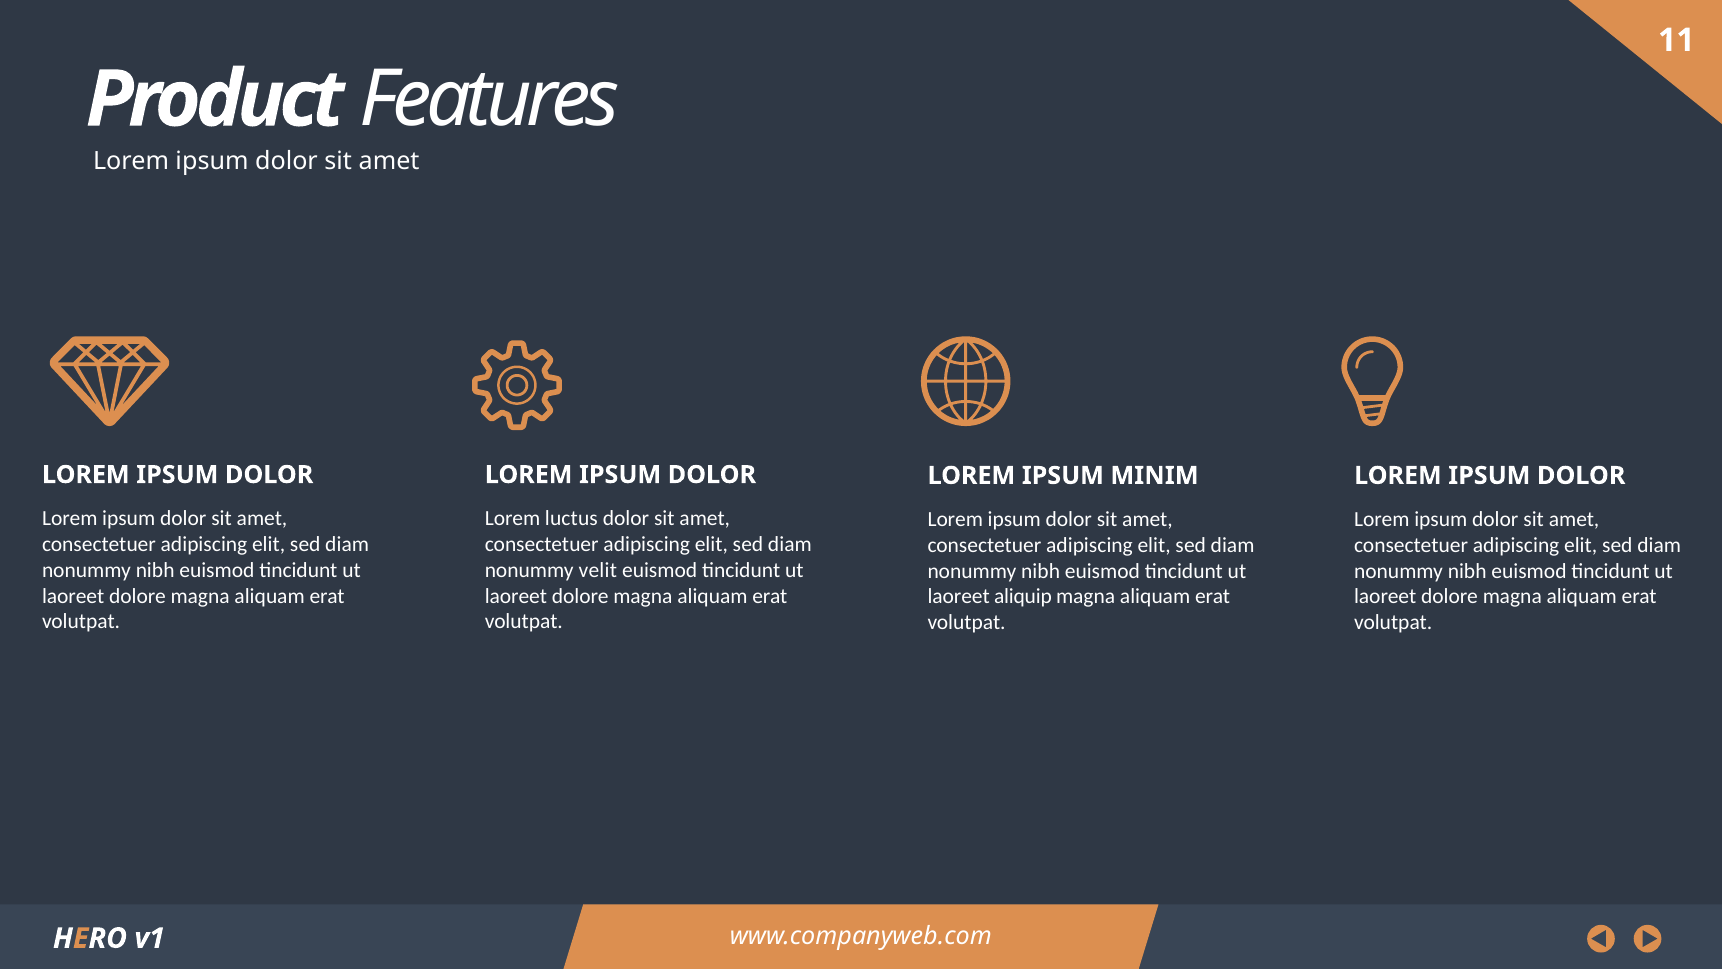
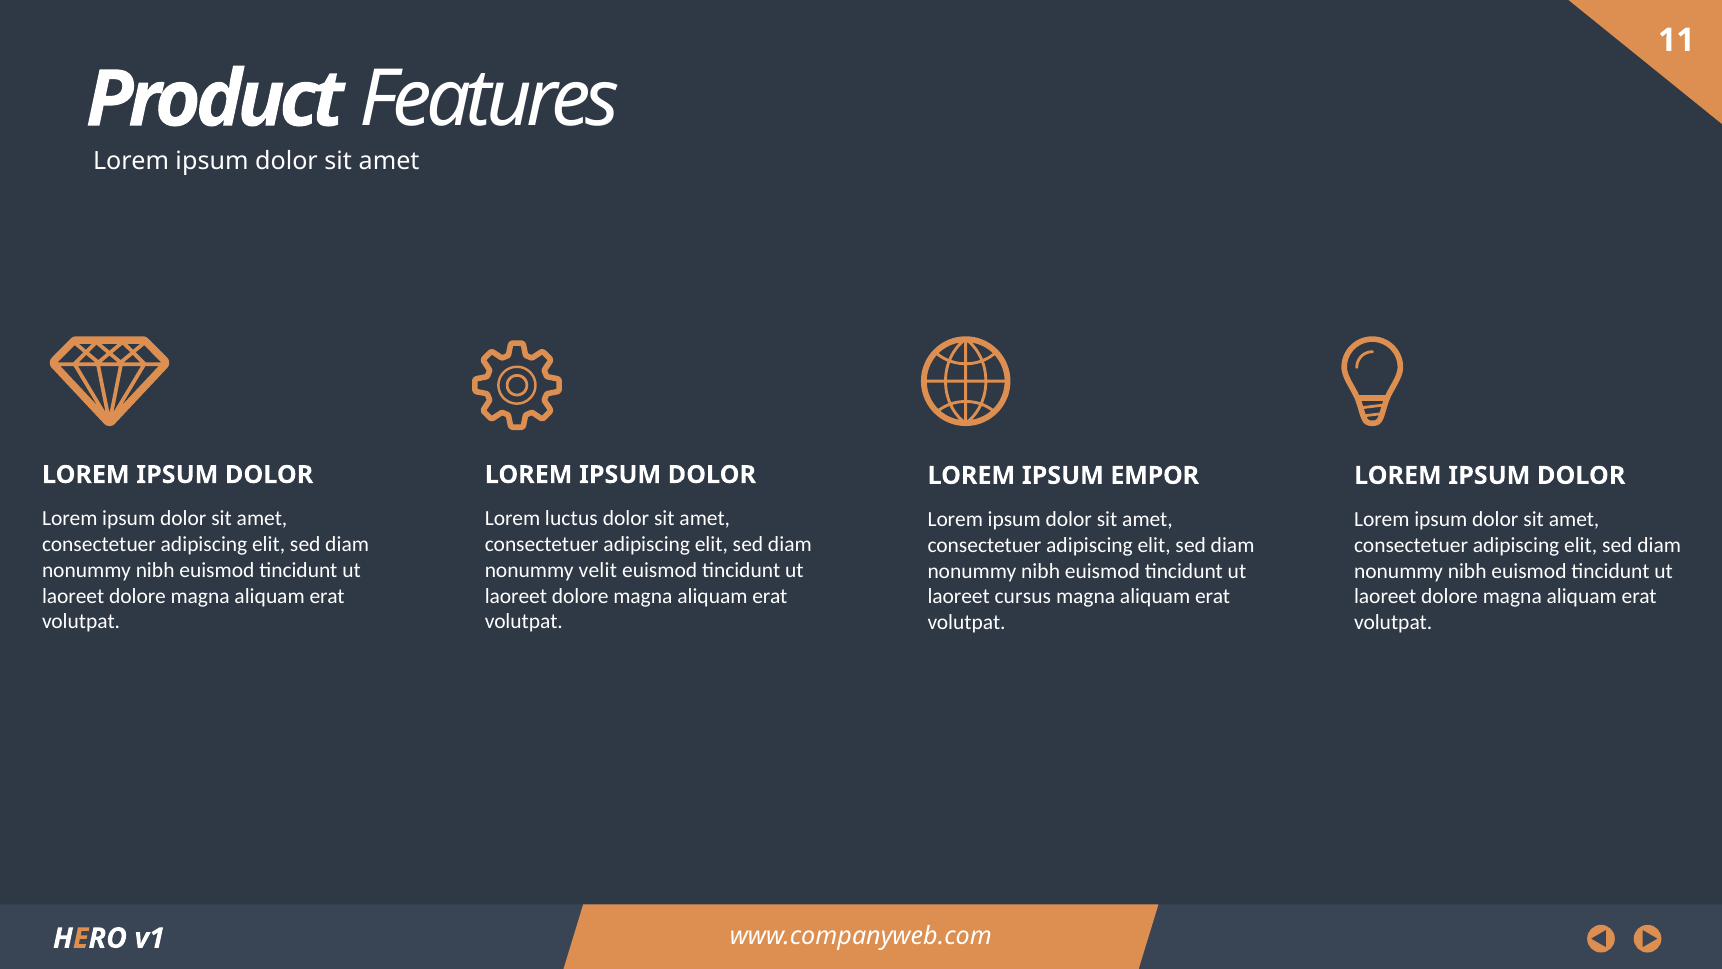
MINIM: MINIM -> EMPOR (1155, 475)
aliquip: aliquip -> cursus (1023, 597)
